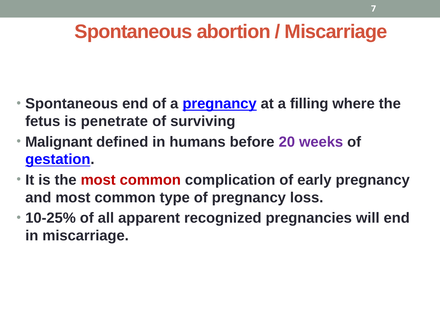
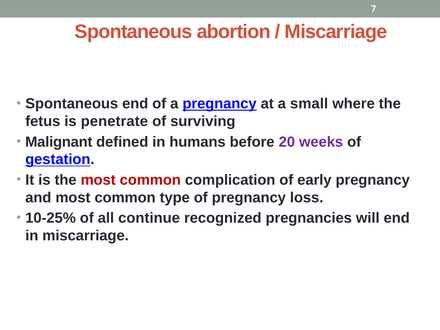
filling: filling -> small (309, 104)
apparent: apparent -> continue (149, 218)
